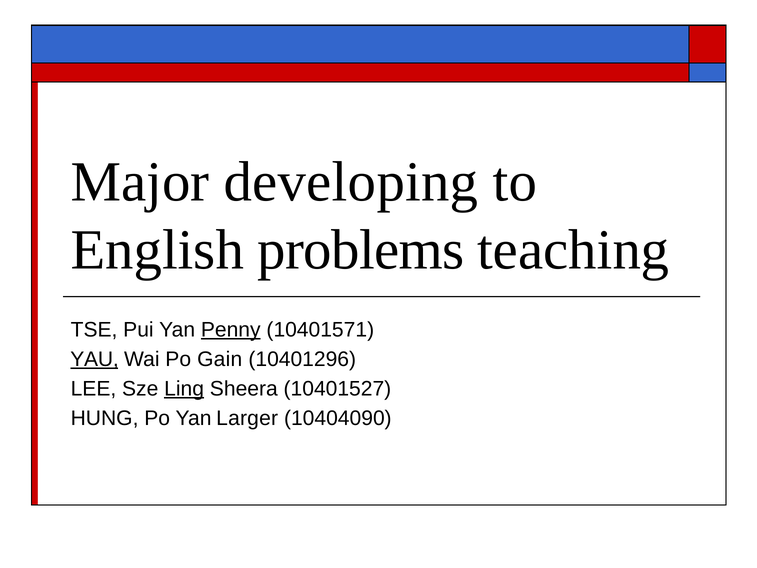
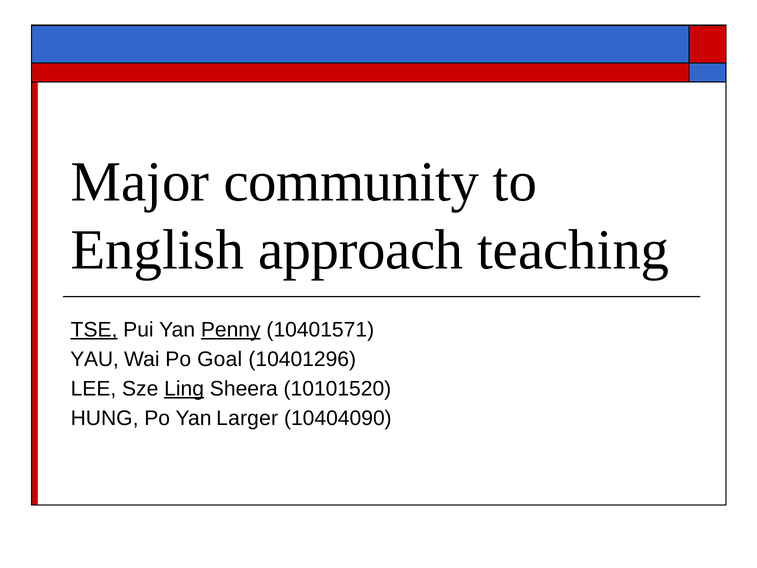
developing: developing -> community (351, 182)
problems: problems -> approach (361, 250)
TSE underline: none -> present (94, 330)
YAU underline: present -> none (95, 359)
Gain: Gain -> Goal (220, 359)
10401527: 10401527 -> 10101520 (337, 389)
